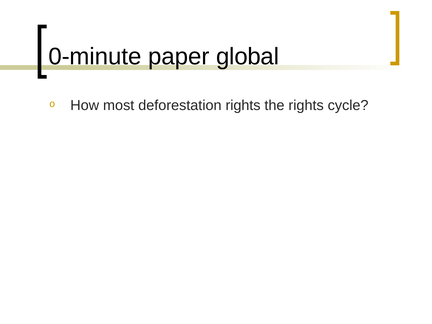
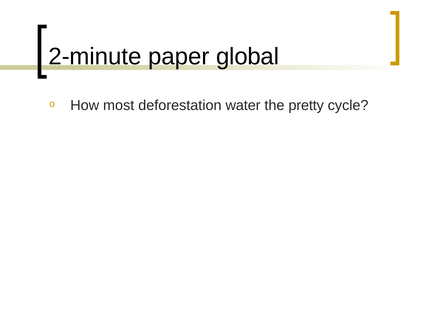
0-minute: 0-minute -> 2-minute (95, 56)
deforestation rights: rights -> water (243, 105)
the rights: rights -> pretty (306, 105)
